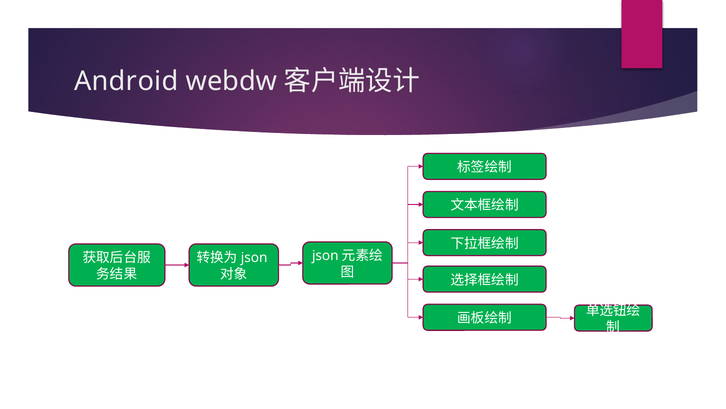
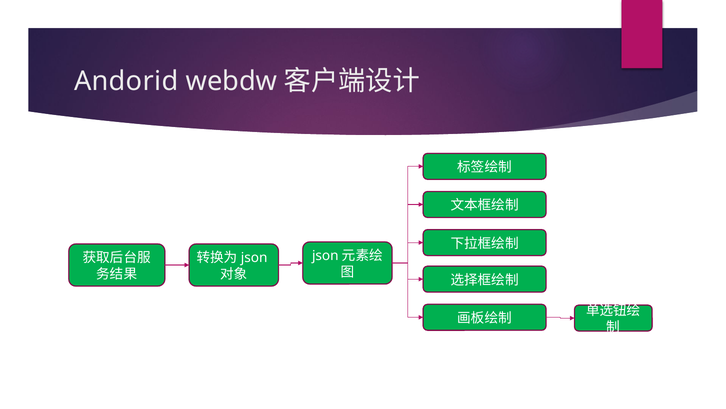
Android: Android -> Andorid (126, 81)
